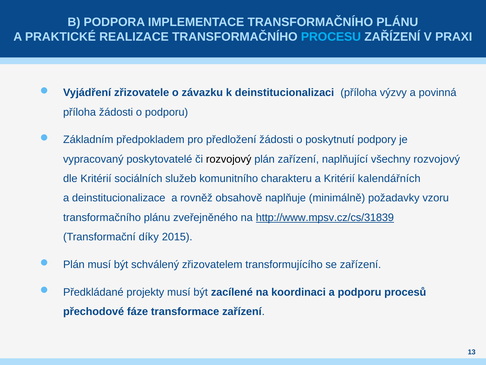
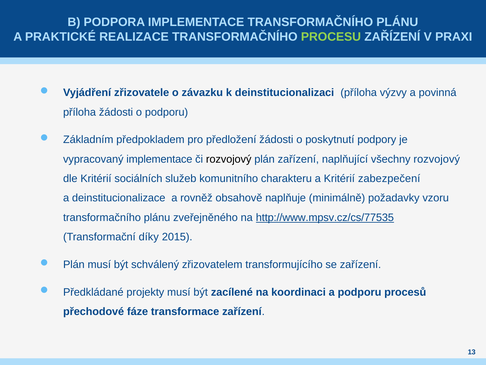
PROCESU colour: light blue -> light green (331, 37)
vypracovaný poskytovatelé: poskytovatelé -> implementace (159, 159)
kalendářních: kalendářních -> zabezpečení (389, 178)
http://www.mpsv.cz/cs/31839: http://www.mpsv.cz/cs/31839 -> http://www.mpsv.cz/cs/77535 (325, 217)
